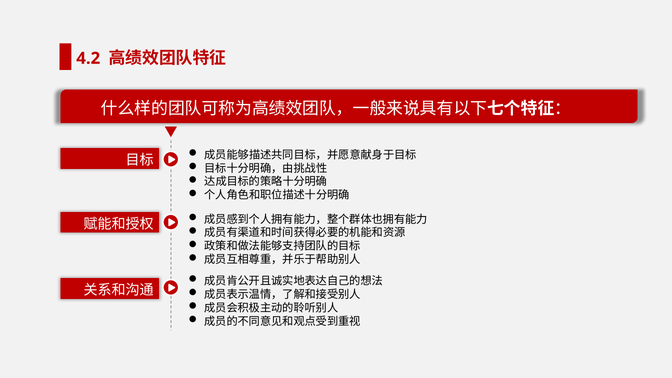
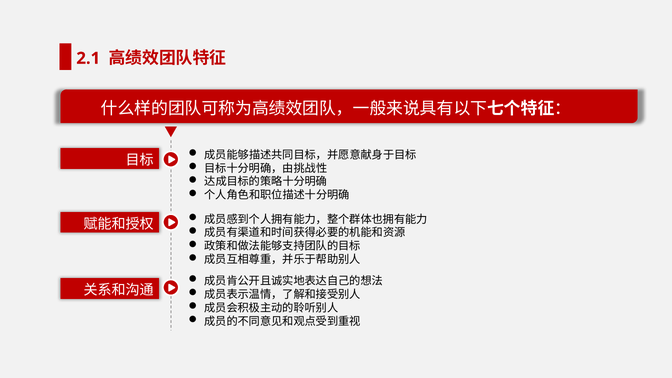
4.2: 4.2 -> 2.1 (88, 58)
